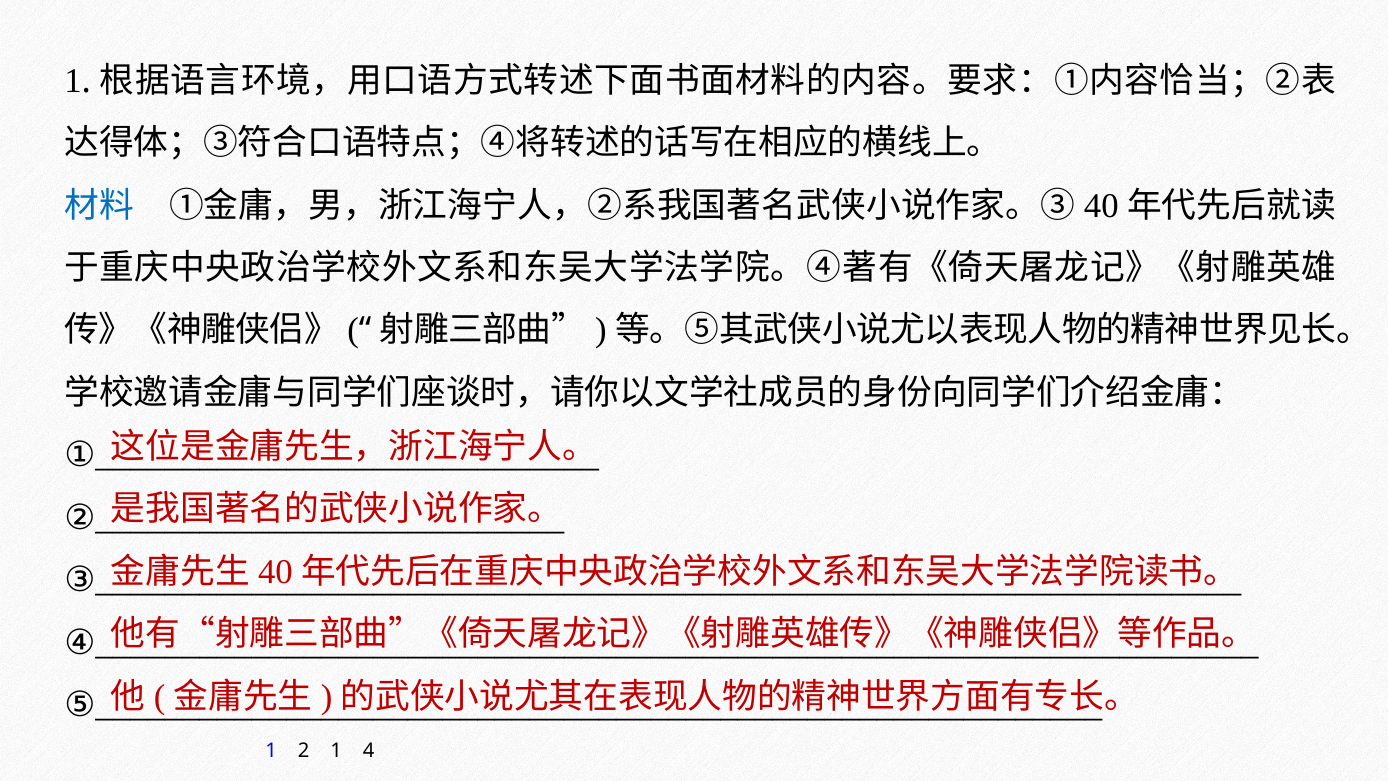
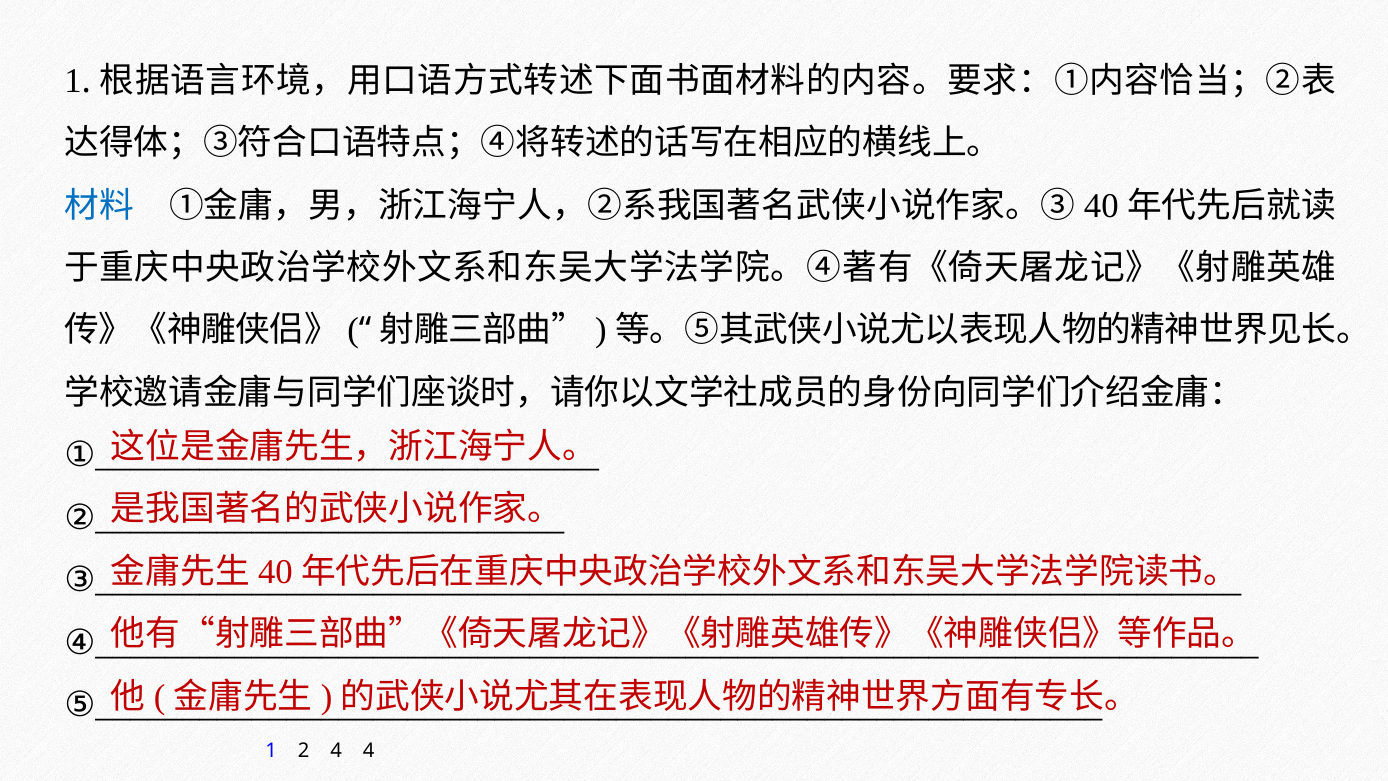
2 1: 1 -> 4 (336, 750)
